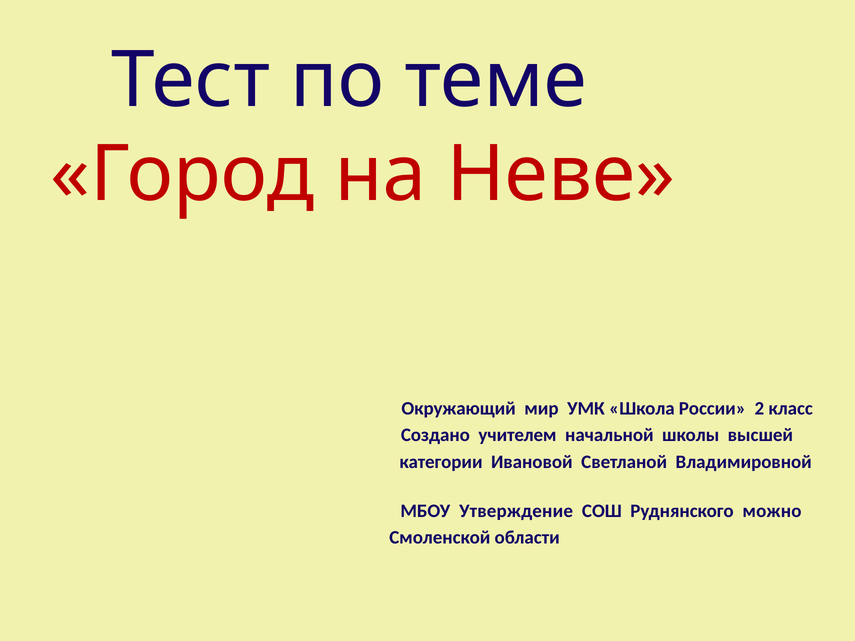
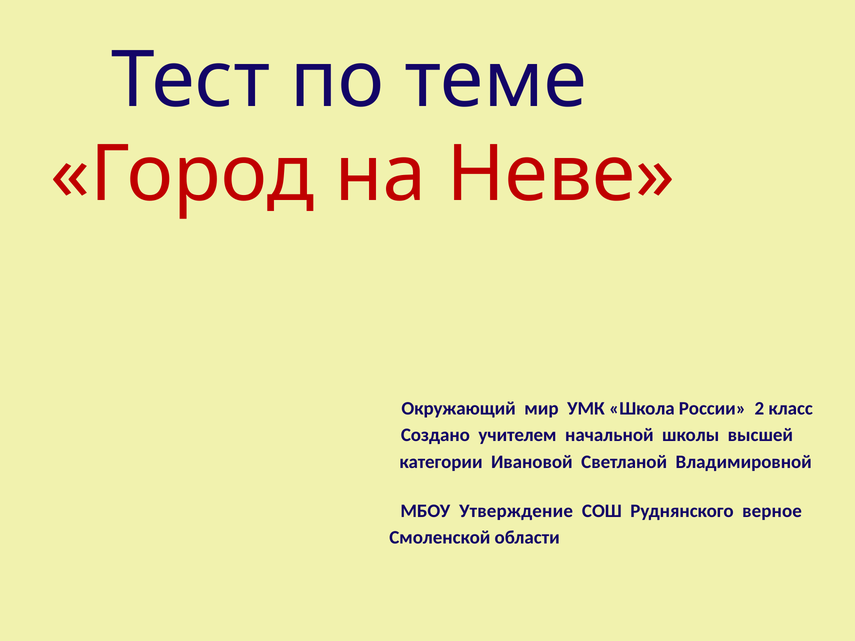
можно: можно -> верное (772, 511)
